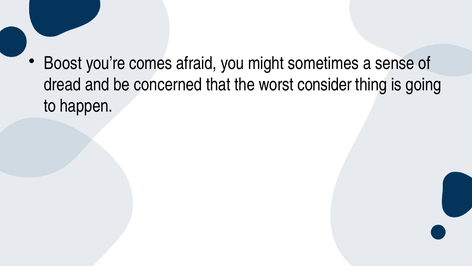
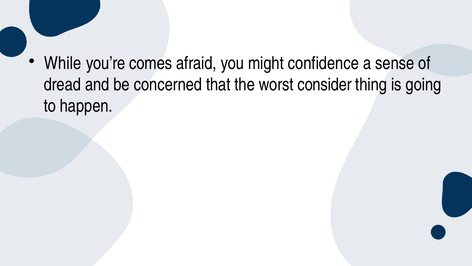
Boost: Boost -> While (63, 63)
sometimes: sometimes -> confidence (323, 63)
